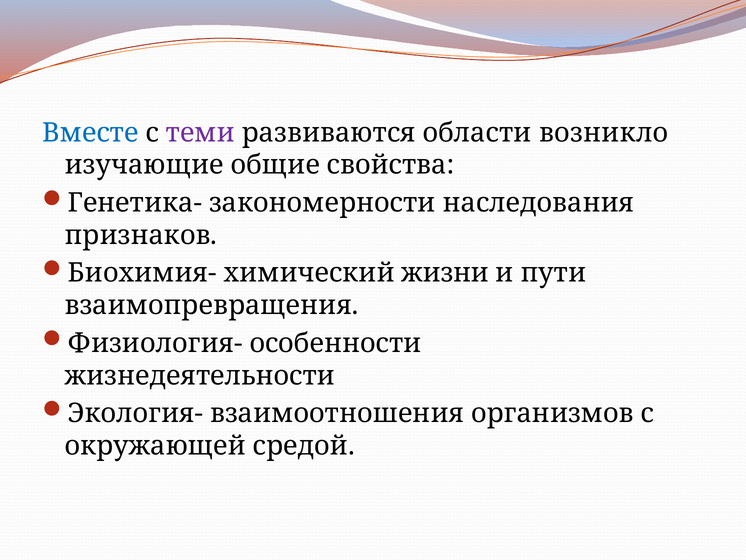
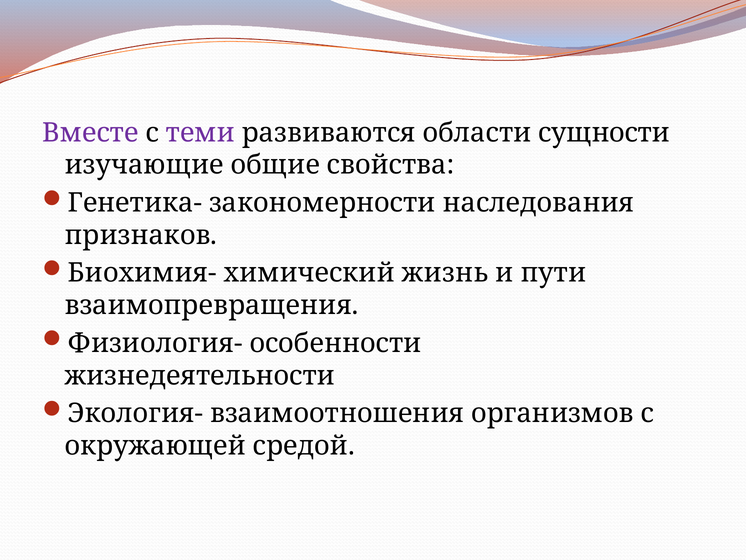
Вместе colour: blue -> purple (90, 132)
возникло: возникло -> сущности (604, 132)
жизни: жизни -> жизнь (445, 273)
